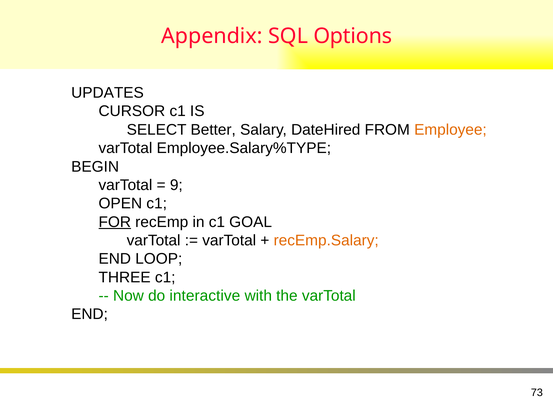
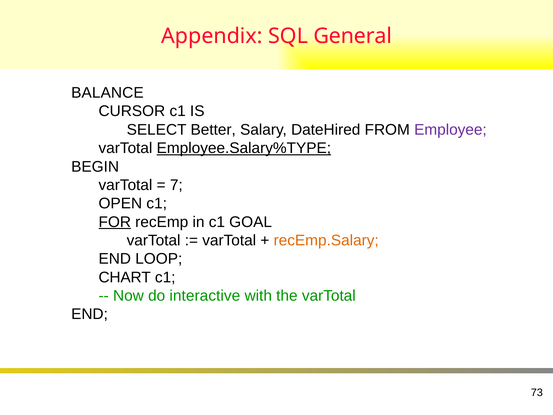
Options: Options -> General (353, 36)
UPDATES: UPDATES -> BALANCE (107, 93)
Employee colour: orange -> purple (450, 130)
Employee.Salary%TYPE underline: none -> present (244, 148)
9: 9 -> 7 (176, 185)
THREE: THREE -> CHART (125, 277)
